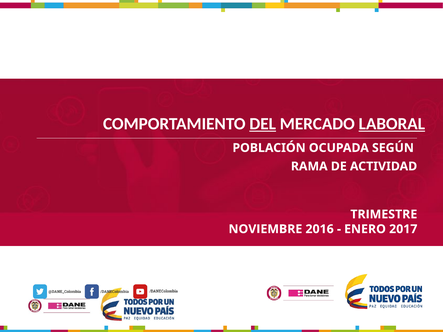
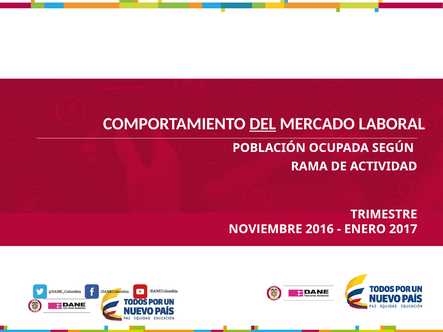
LABORAL underline: present -> none (392, 124)
